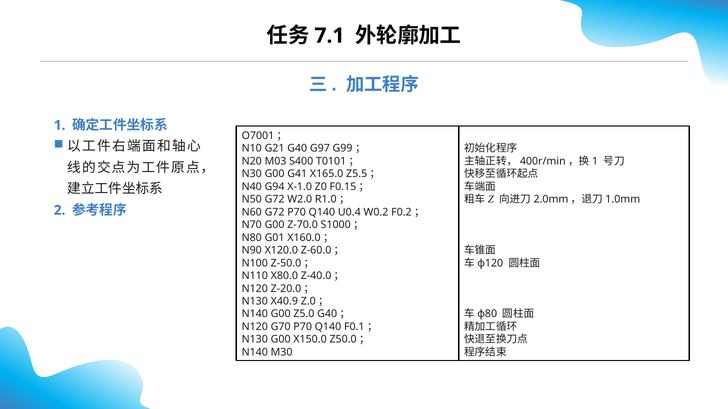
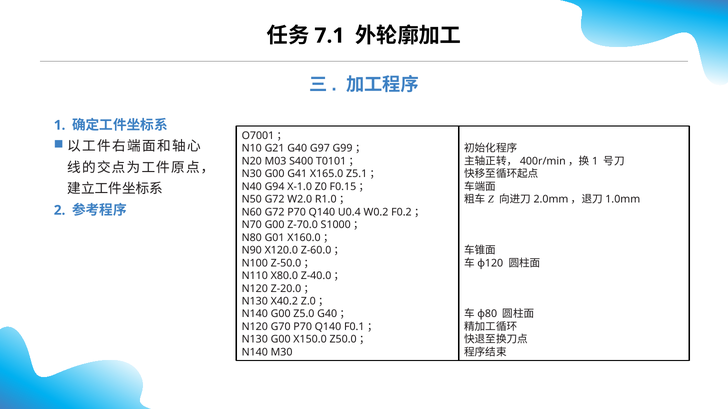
Z5.5: Z5.5 -> Z5.1 (357, 174)
X40.9: X40.9 -> X40.2 (284, 302)
